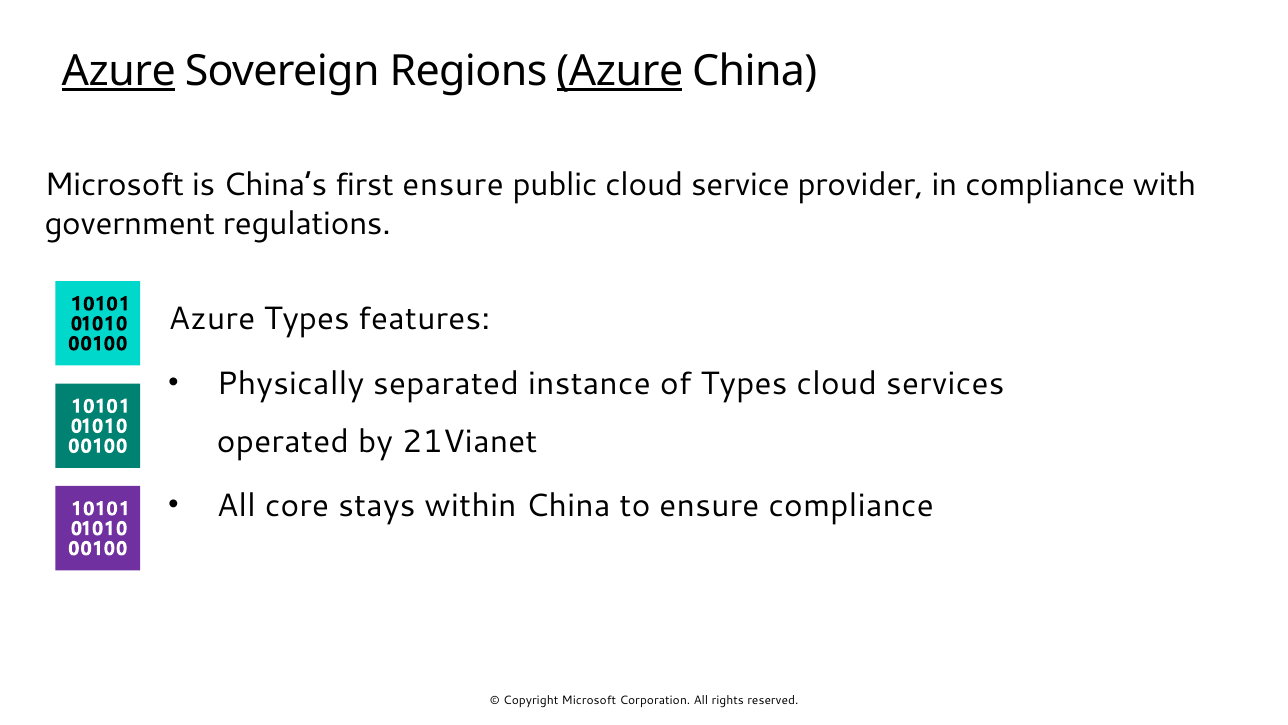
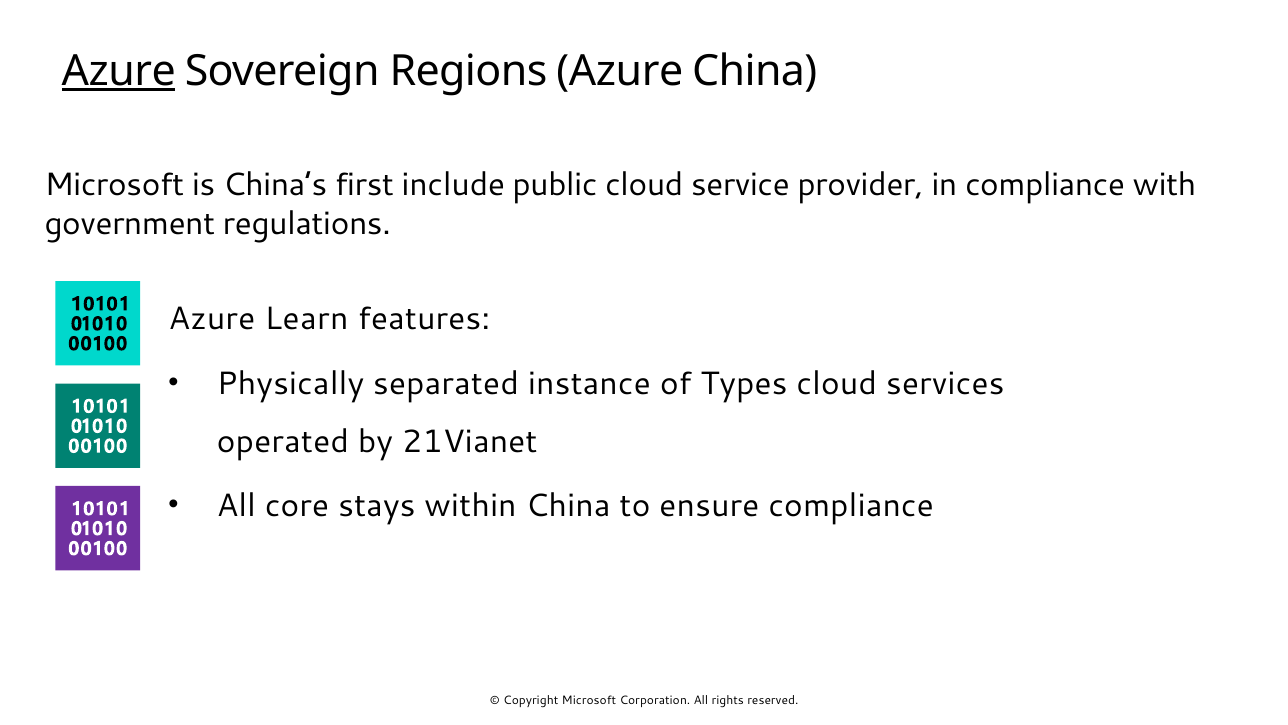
Azure underline: present -> none (620, 71)
first ensure: ensure -> include (453, 185)
Azure Types: Types -> Learn (306, 319)
